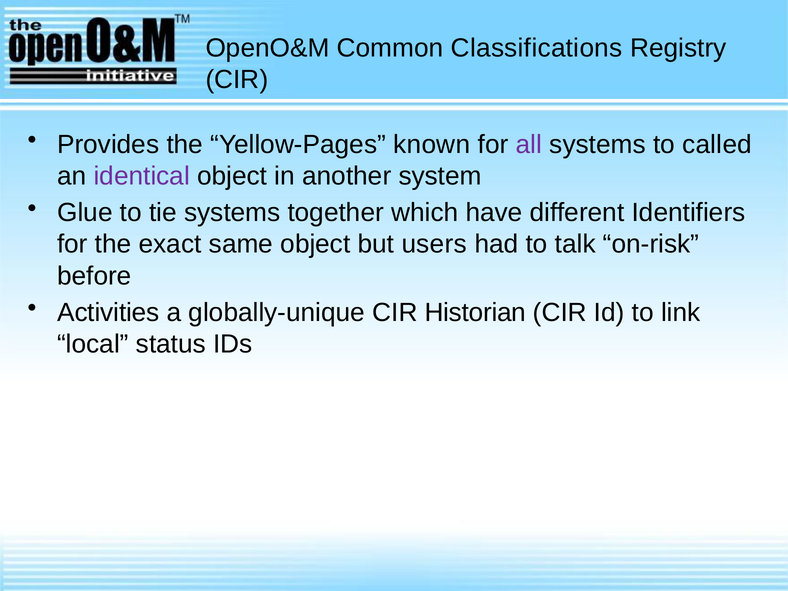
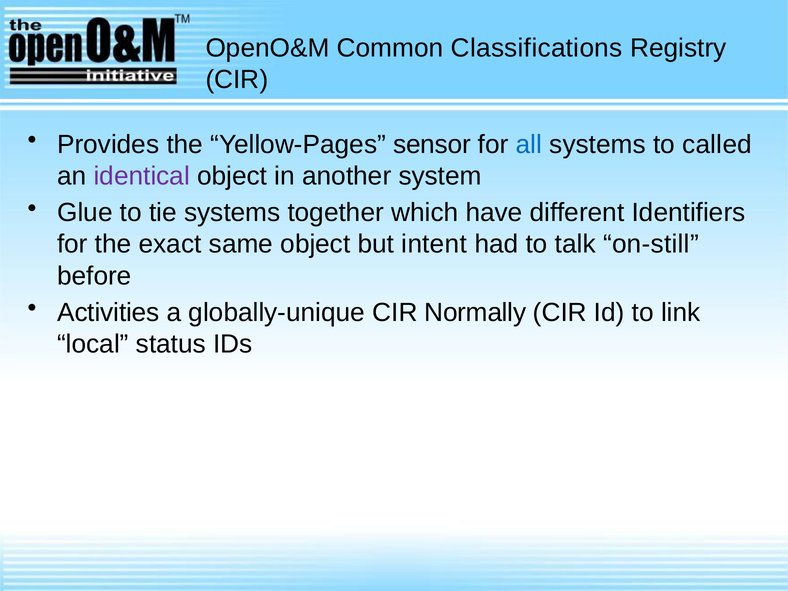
known: known -> sensor (432, 145)
all colour: purple -> blue (529, 145)
users: users -> intent (434, 244)
on-risk: on-risk -> on-still (651, 244)
Historian: Historian -> Normally (475, 313)
